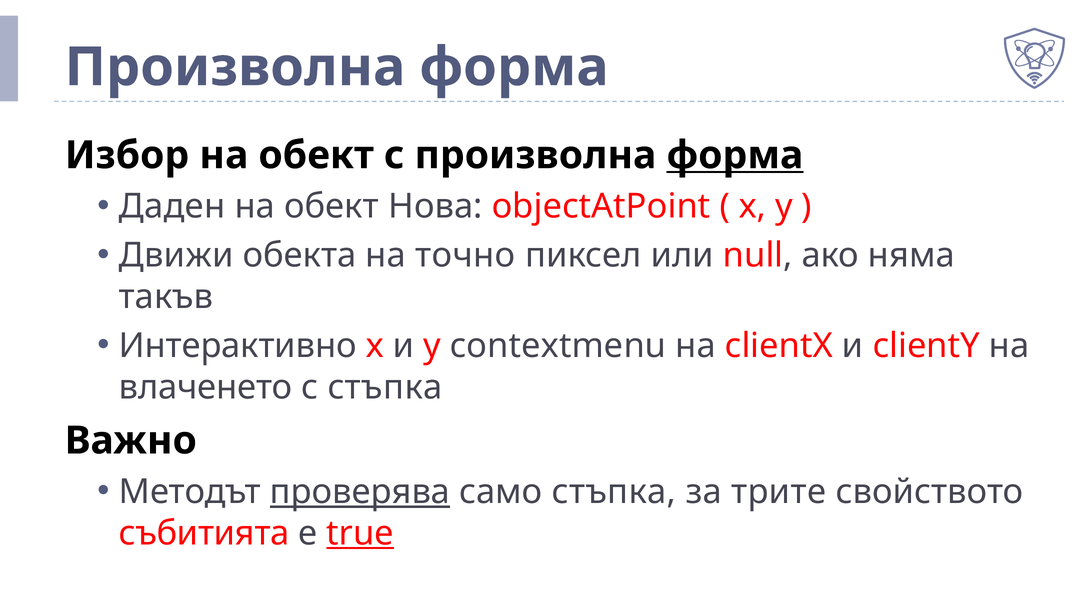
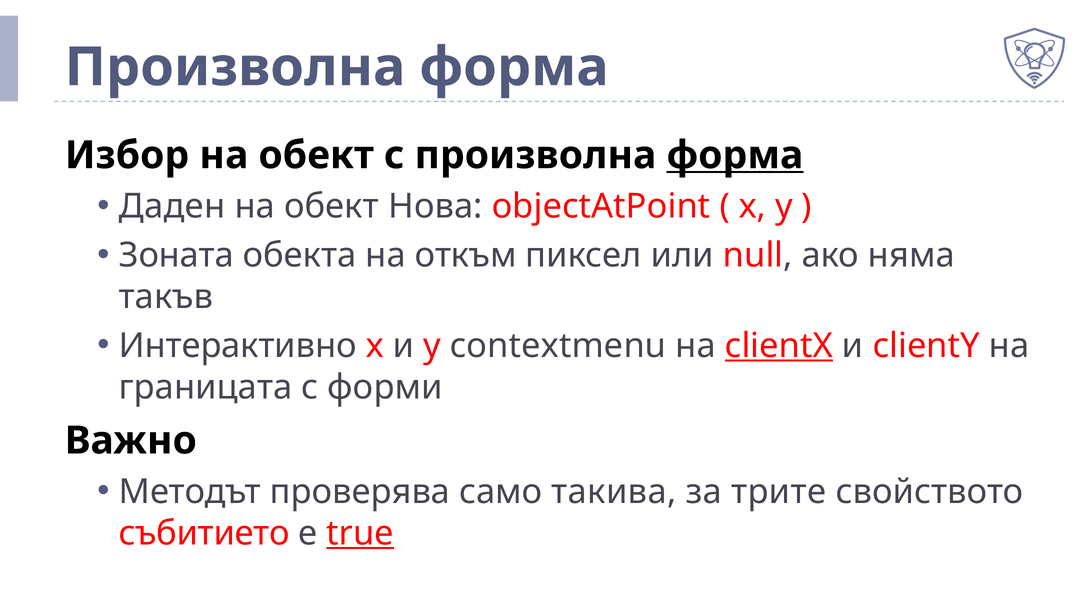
Движи: Движи -> Зоната (176, 256)
точно: точно -> откъм (466, 256)
clientX underline: none -> present (779, 346)
влаченето: влаченето -> границата (206, 388)
с стъпка: стъпка -> форми (385, 388)
проверява underline: present -> none (360, 492)
само стъпка: стъпка -> такива (614, 492)
събитията: събитията -> събитието (204, 534)
